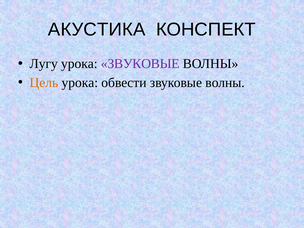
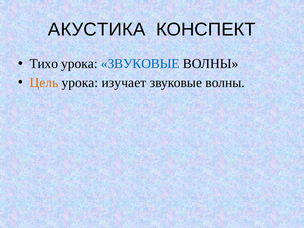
Лугу: Лугу -> Тихо (44, 64)
ЗВУКОВЫЕ colour: purple -> blue (140, 64)
обвести: обвести -> изучает (124, 83)
